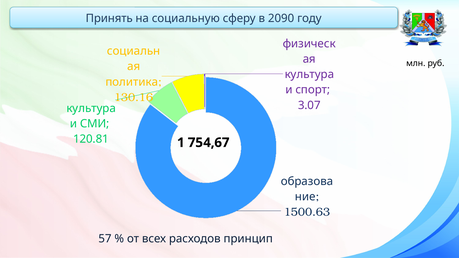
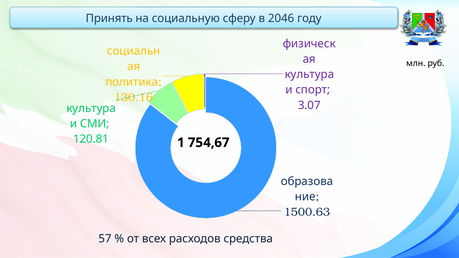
2090: 2090 -> 2046 (281, 18)
принцип: принцип -> средства (248, 239)
